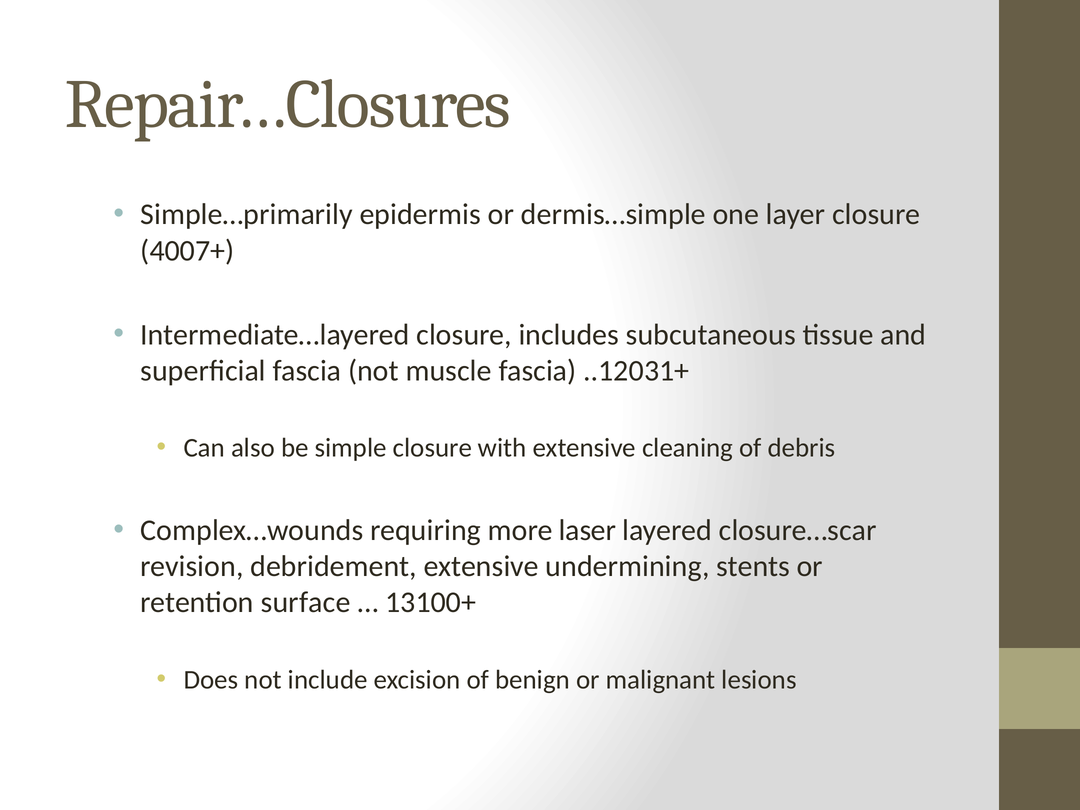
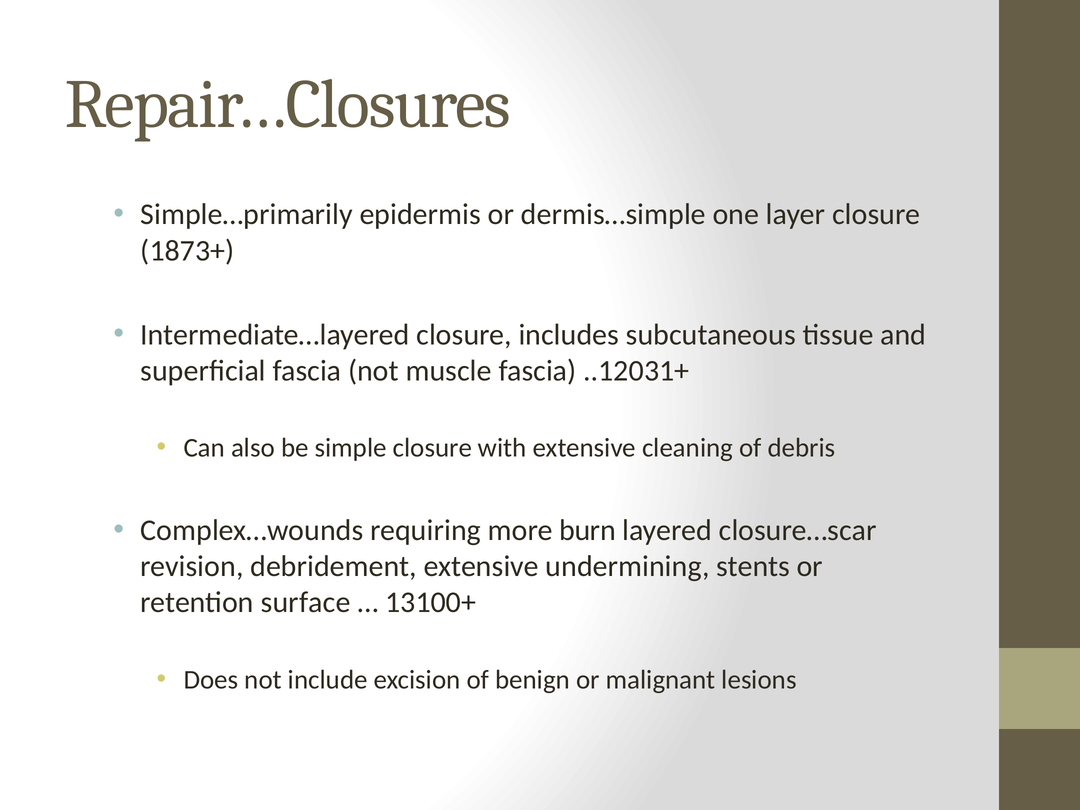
4007+: 4007+ -> 1873+ (187, 251)
laser: laser -> burn (587, 530)
